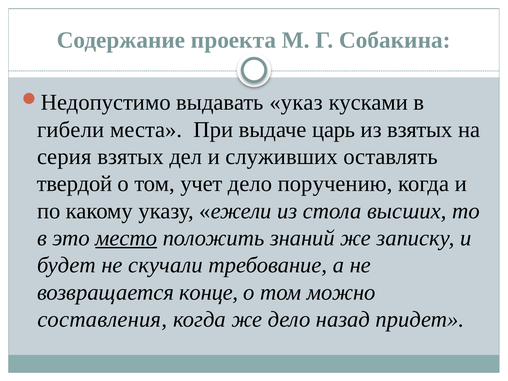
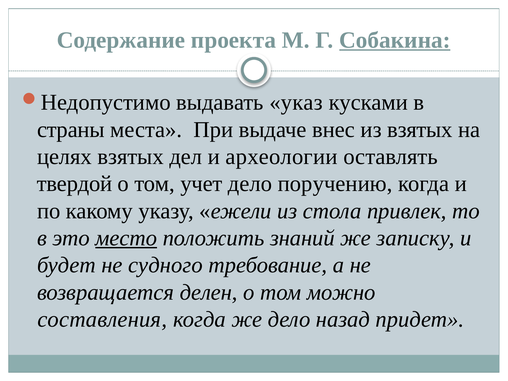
Собакина underline: none -> present (395, 40)
гибели: гибели -> страны (71, 130)
царь: царь -> внес (334, 130)
серия: серия -> целях (64, 157)
служивших: служивших -> археологии (282, 157)
высших: высших -> привлек (407, 211)
скучали: скучали -> судного (165, 265)
конце: конце -> делен (209, 292)
